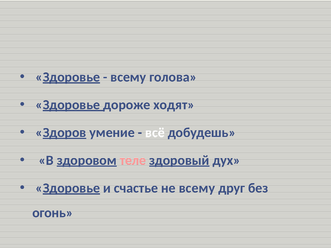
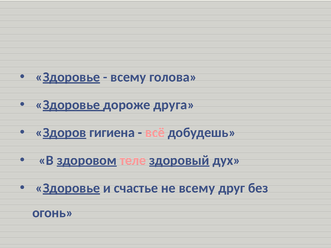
ходят: ходят -> друга (174, 105)
умение: умение -> гигиена (112, 133)
всё colour: white -> pink (155, 133)
